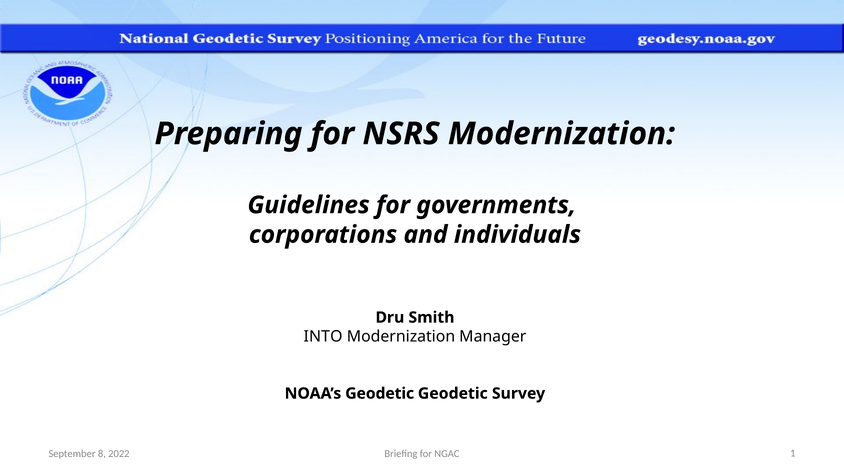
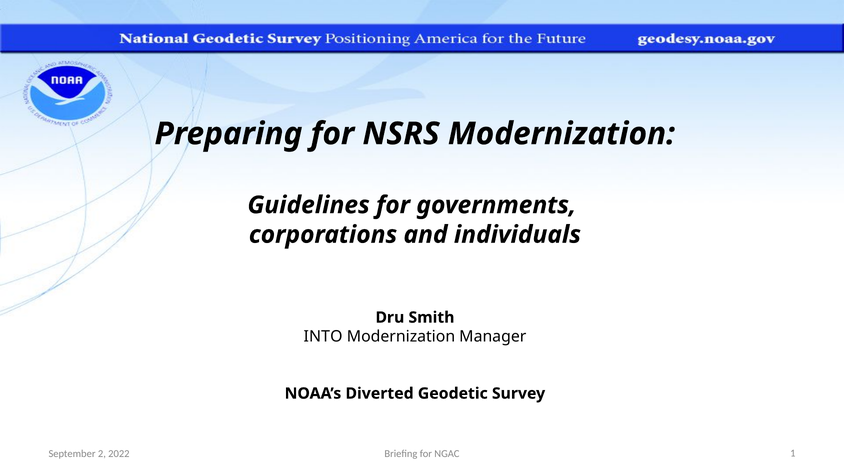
NOAA’s Geodetic: Geodetic -> Diverted (380, 393)
8: 8 -> 2 (102, 453)
